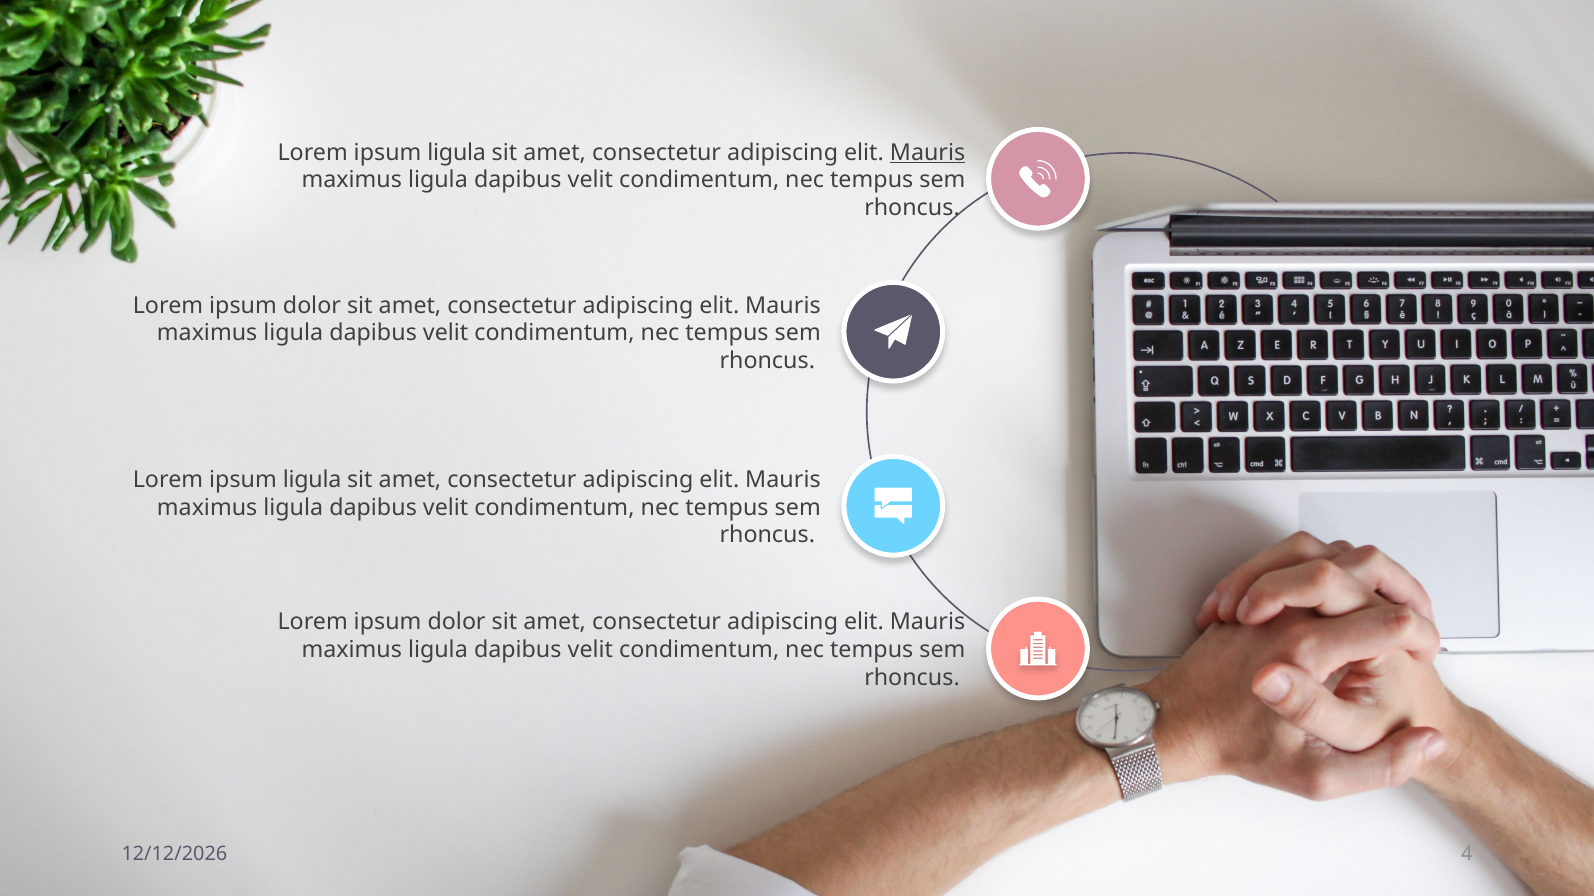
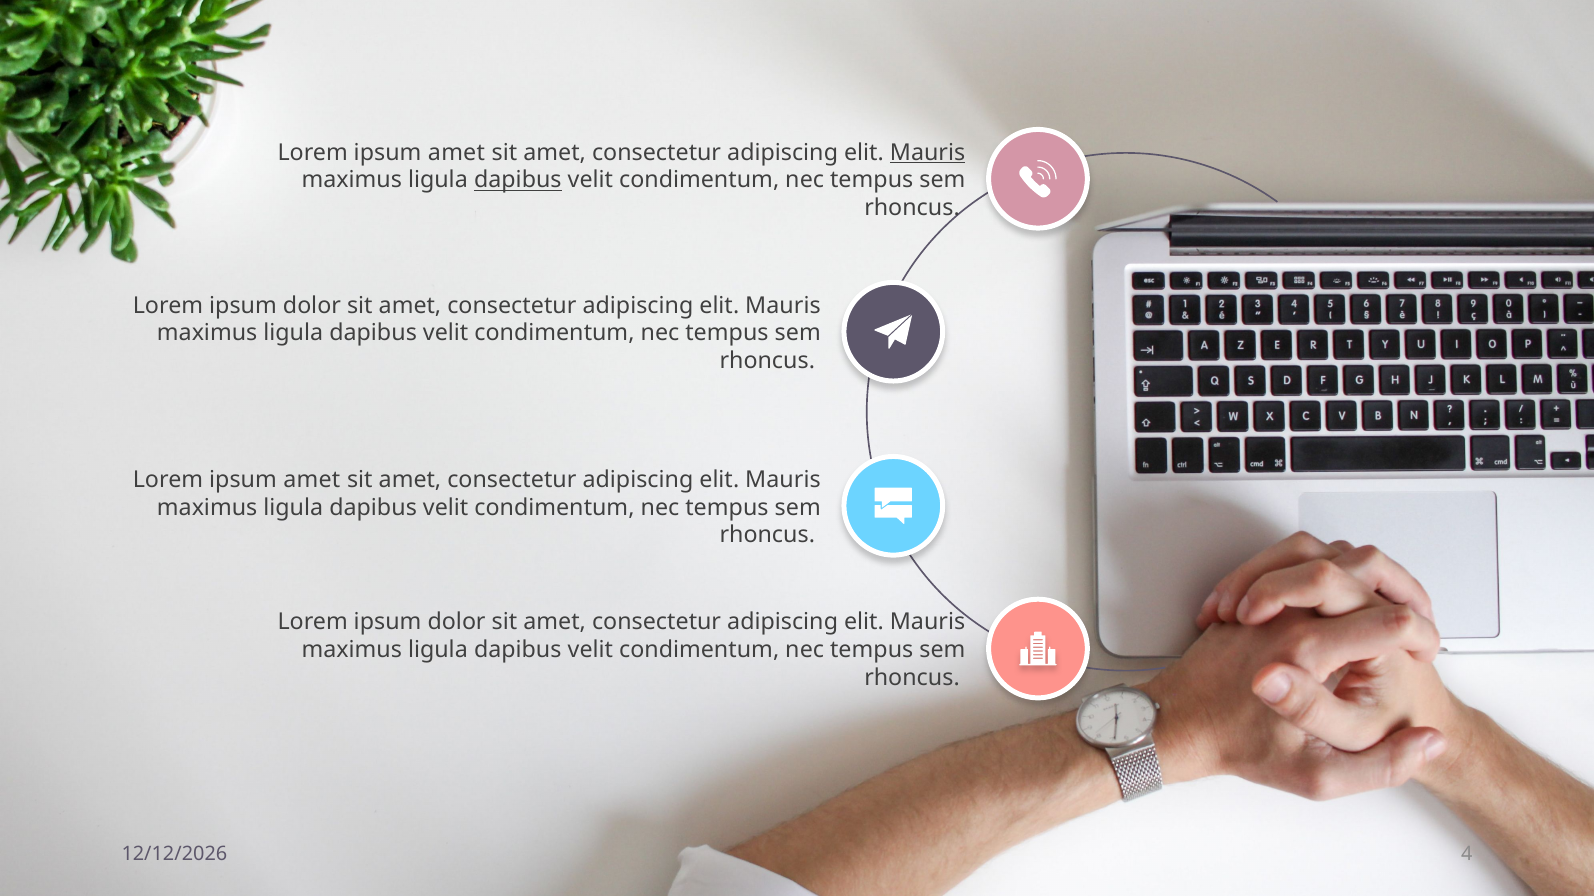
ligula: ligula -> amet (456, 152)
dapibus underline: none -> present (518, 180)
ligula: ligula -> amet (312, 480)
